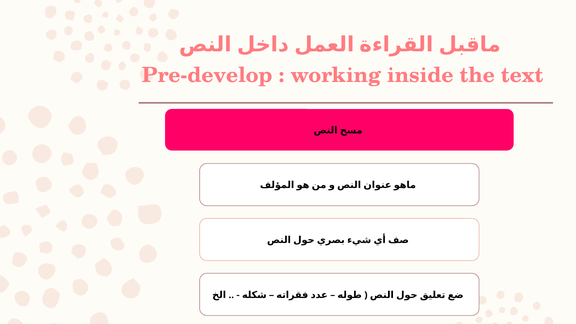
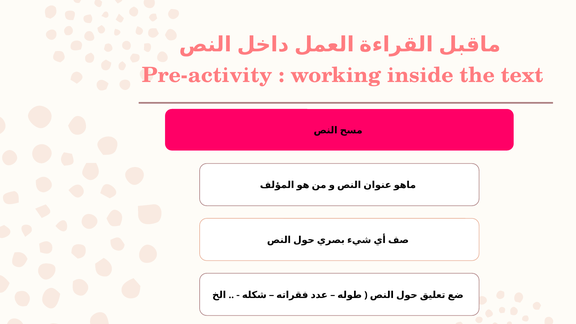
Pre-develop: Pre-develop -> Pre-activity (207, 75)
